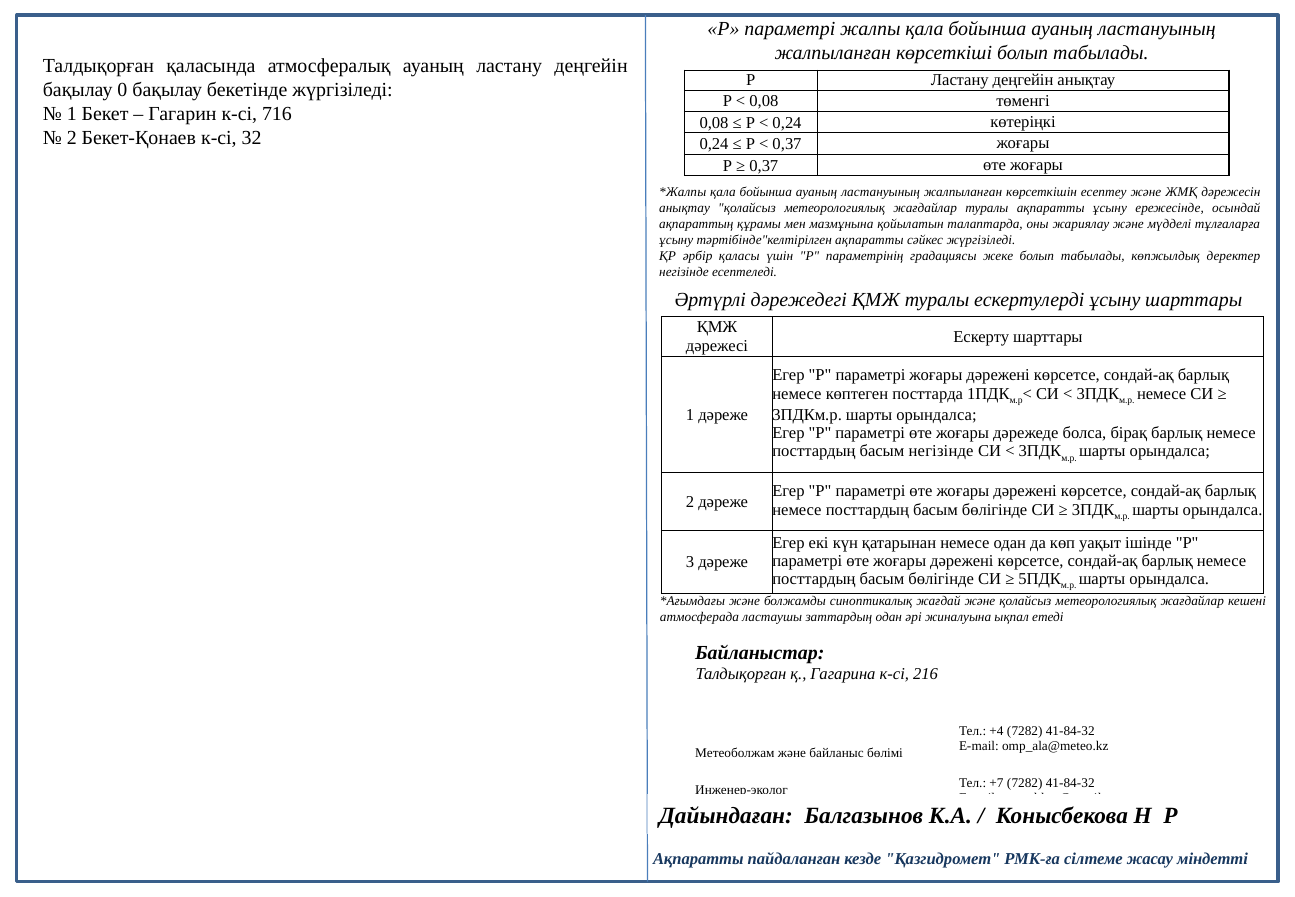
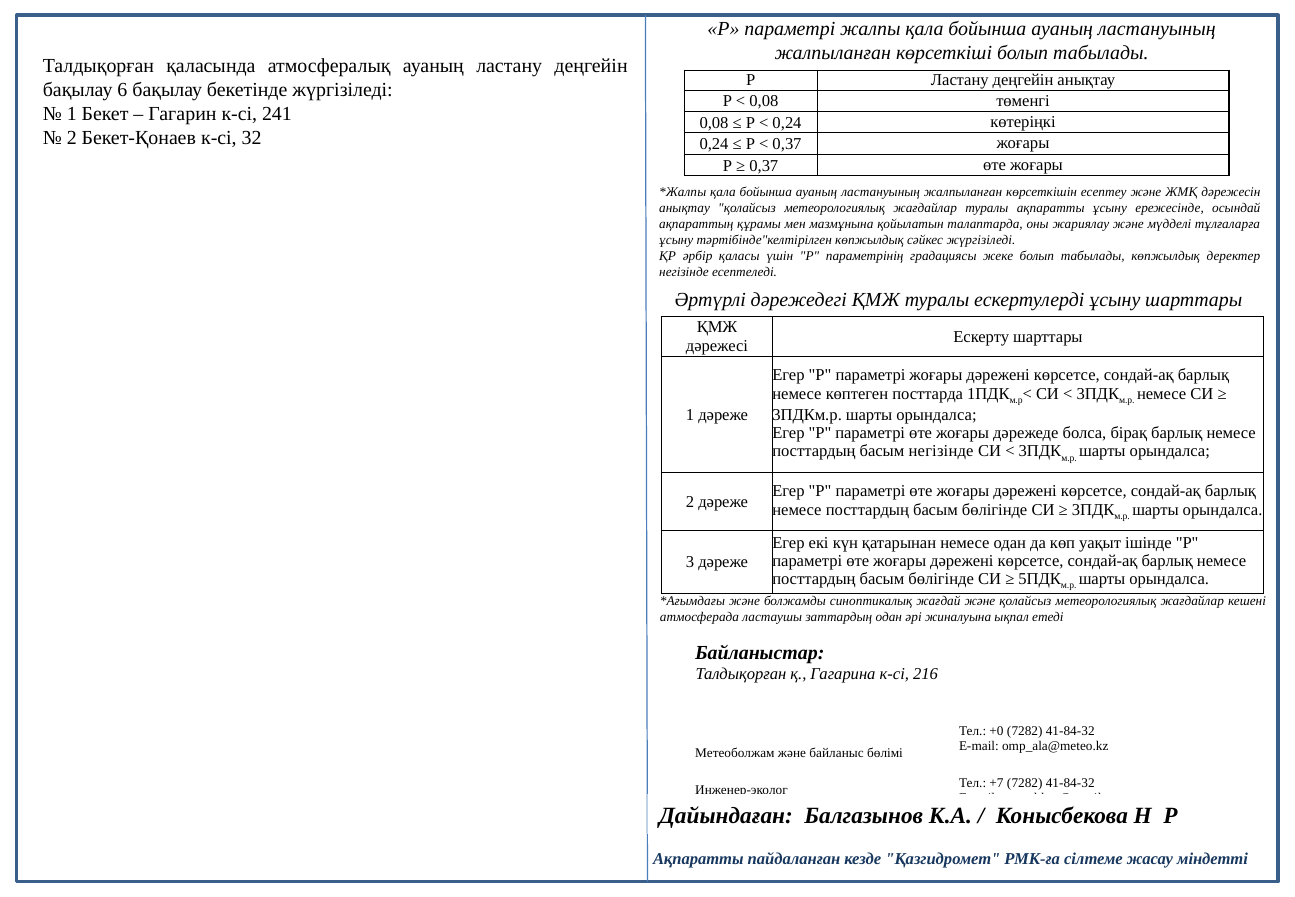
0: 0 -> 6 (122, 90)
716: 716 -> 241 (277, 114)
тәртібінде"келтірілген ақпаратты: ақпаратты -> көпжылдық (869, 240)
+4: +4 -> +0 (997, 731)
